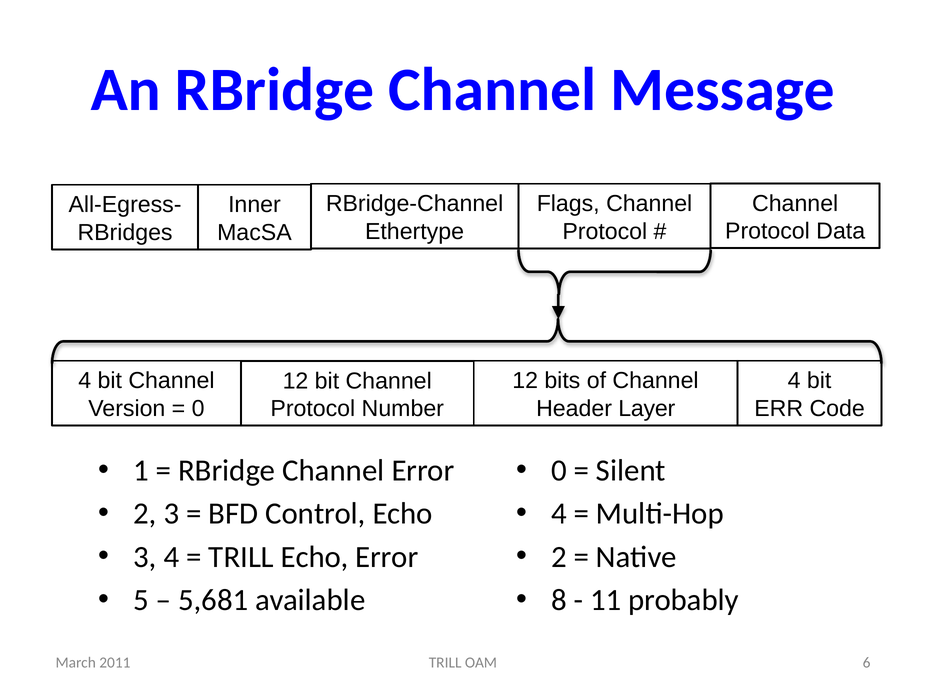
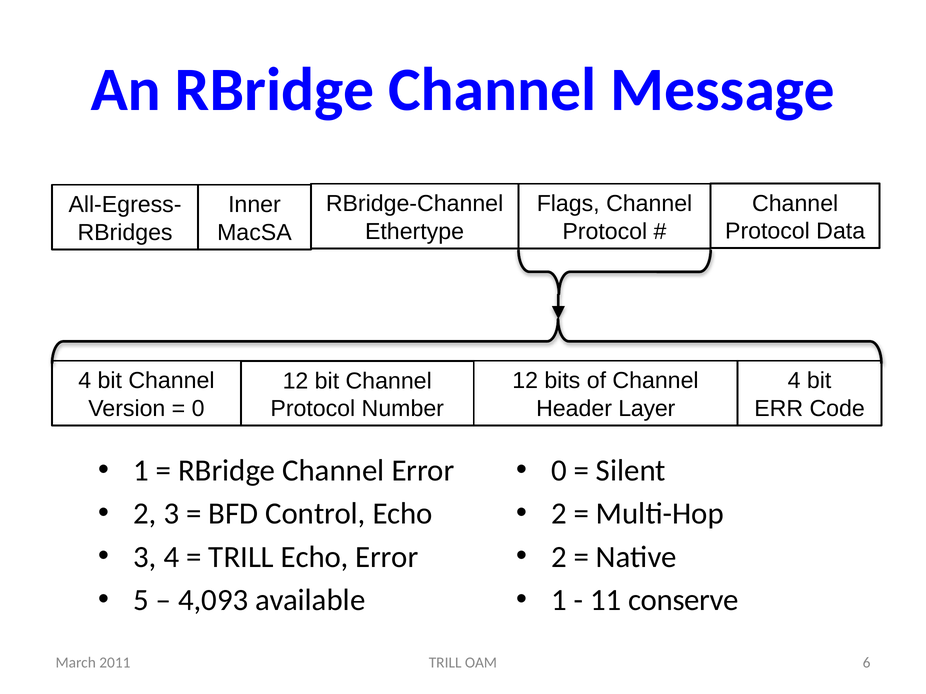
4: 4 -> 2 (559, 514)
5,681: 5,681 -> 4,093 (213, 601)
8: 8 -> 1 (559, 601)
probably: probably -> conserve (683, 601)
